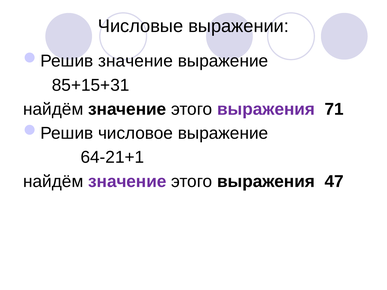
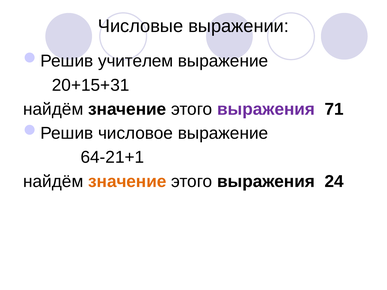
значение: значение -> учителем (136, 61)
85+15+31: 85+15+31 -> 20+15+31 (91, 85)
значение colour: purple -> orange (127, 182)
47: 47 -> 24 (334, 182)
